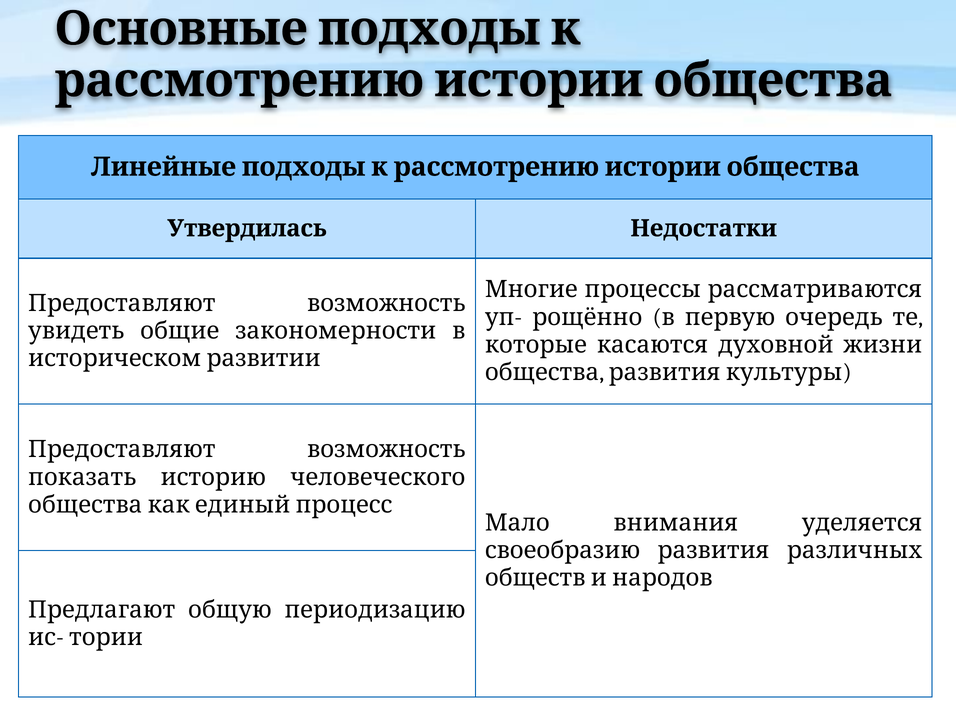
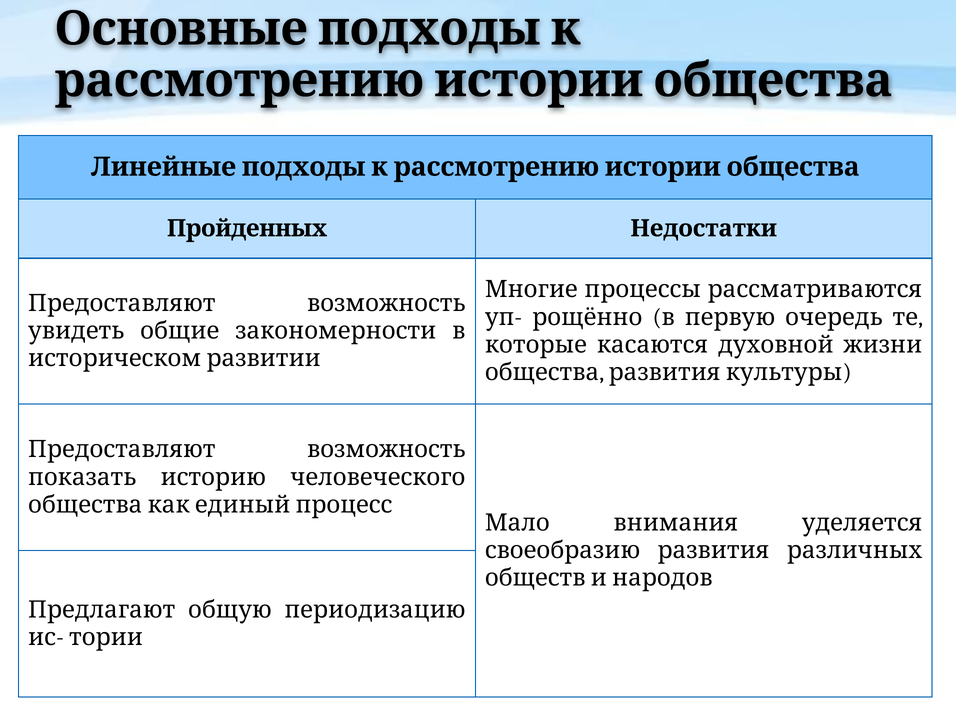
Утвердилась: Утвердилась -> Пройденных (247, 228)
